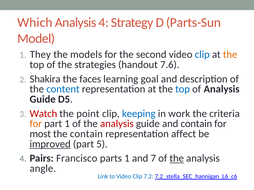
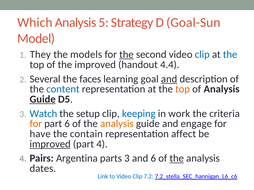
Analysis 4: 4 -> 5 (104, 23)
Parts-Sun: Parts-Sun -> Goal-Sun (193, 23)
the underline: none -> present (126, 55)
the colour: orange -> blue (230, 55)
the strategies: strategies -> improved (95, 65)
7.6: 7.6 -> 4.4 (170, 65)
Shakira: Shakira -> Several (45, 79)
and underline: none -> present (169, 79)
top colour: blue -> orange (183, 89)
Guide underline: none -> present (43, 99)
Watch colour: red -> blue (43, 114)
point: point -> setup (88, 114)
part 1: 1 -> 6 (67, 124)
analysis colour: red -> orange (117, 124)
and contain: contain -> engage (196, 124)
most: most -> have (40, 134)
part 5: 5 -> 4 (102, 144)
Francisco: Francisco -> Argentina (77, 159)
parts 1: 1 -> 3 (127, 159)
and 7: 7 -> 6 (153, 159)
angle: angle -> dates (43, 169)
